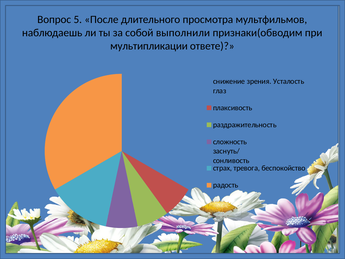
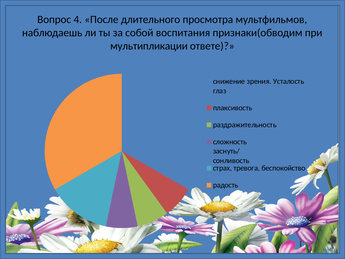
5: 5 -> 4 (78, 19)
выполнили: выполнили -> воспитания (183, 33)
